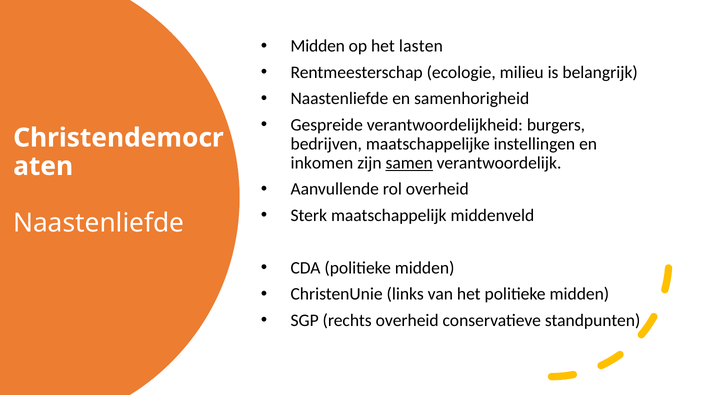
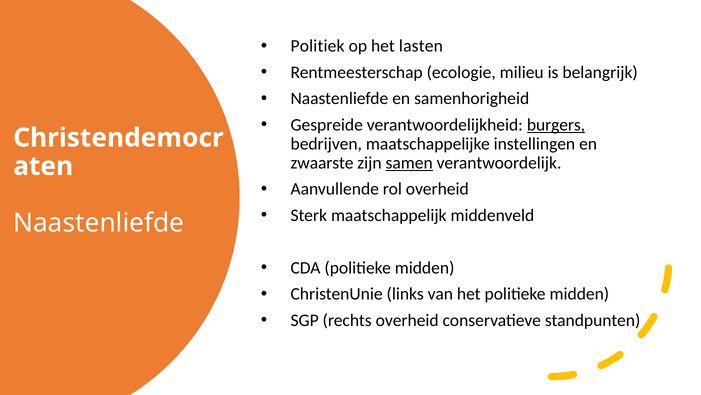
Midden: Midden -> Politiek (318, 46)
burgers underline: none -> present (556, 125)
inkomen: inkomen -> zwaarste (322, 162)
